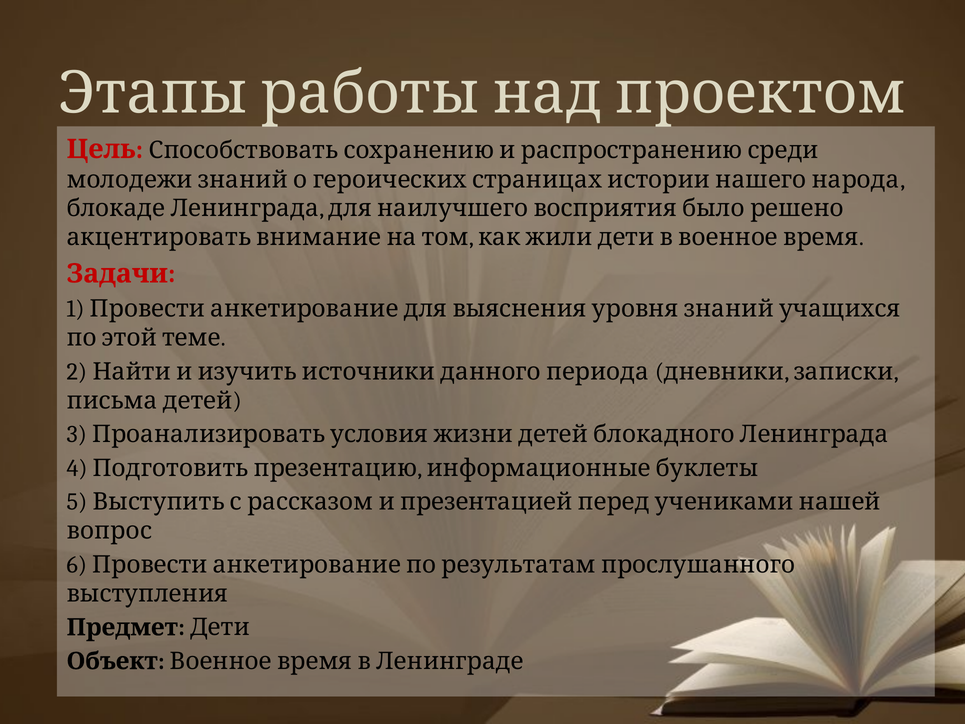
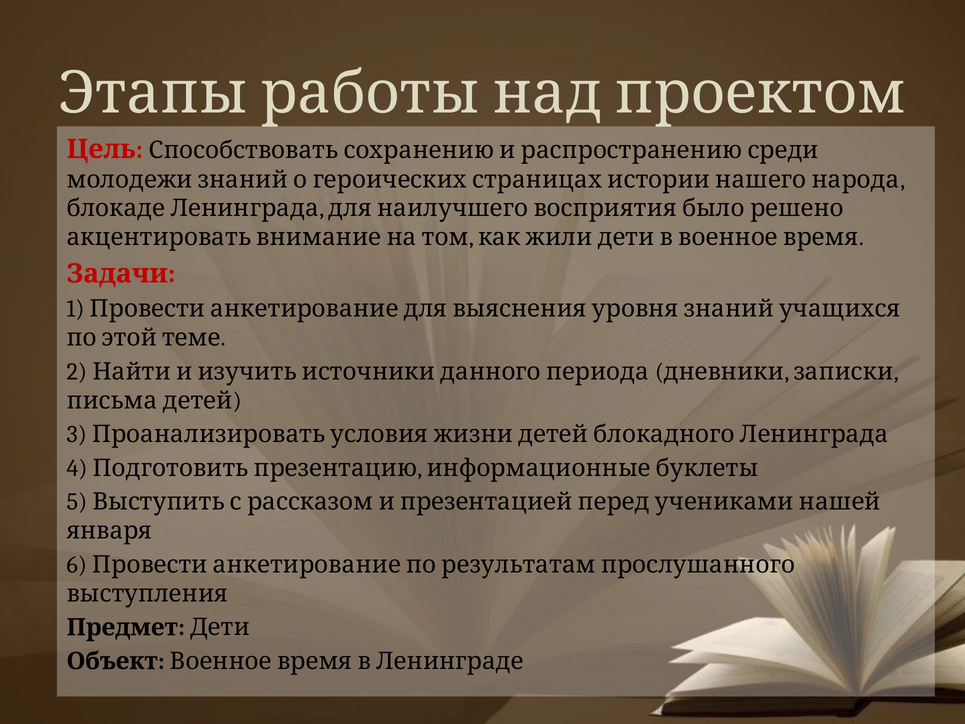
вопрос: вопрос -> января (109, 531)
